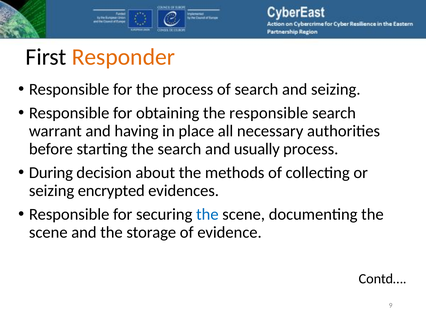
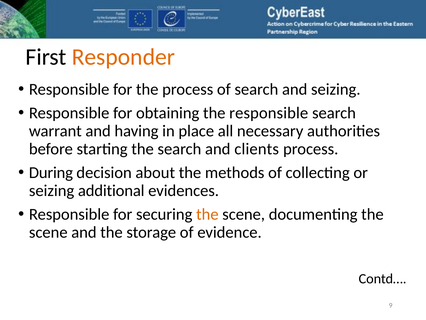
usually: usually -> clients (257, 149)
encrypted: encrypted -> additional (111, 190)
the colour: blue -> orange (207, 214)
